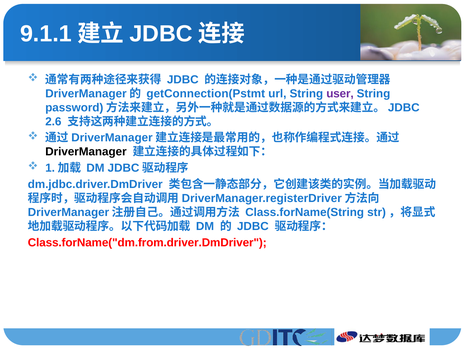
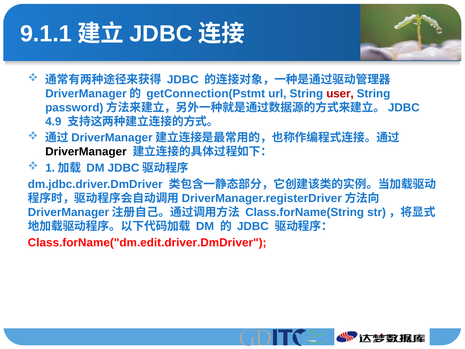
user colour: purple -> red (340, 94)
2.6: 2.6 -> 4.9 (53, 121)
Class.forName("dm.from.driver.DmDriver: Class.forName("dm.from.driver.DmDriver -> Class.forName("dm.edit.driver.DmDriver (147, 242)
